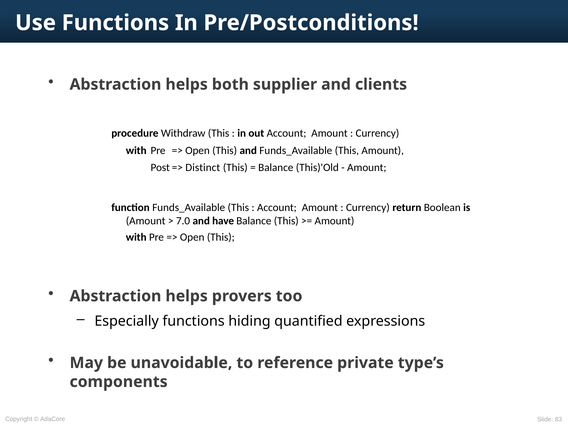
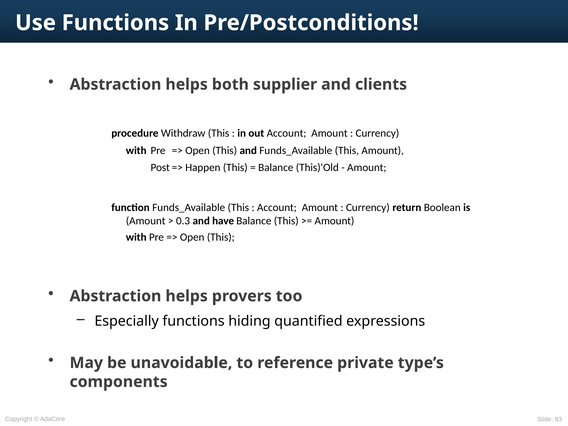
Distinct: Distinct -> Happen (203, 168)
7.0: 7.0 -> 0.3 (183, 221)
